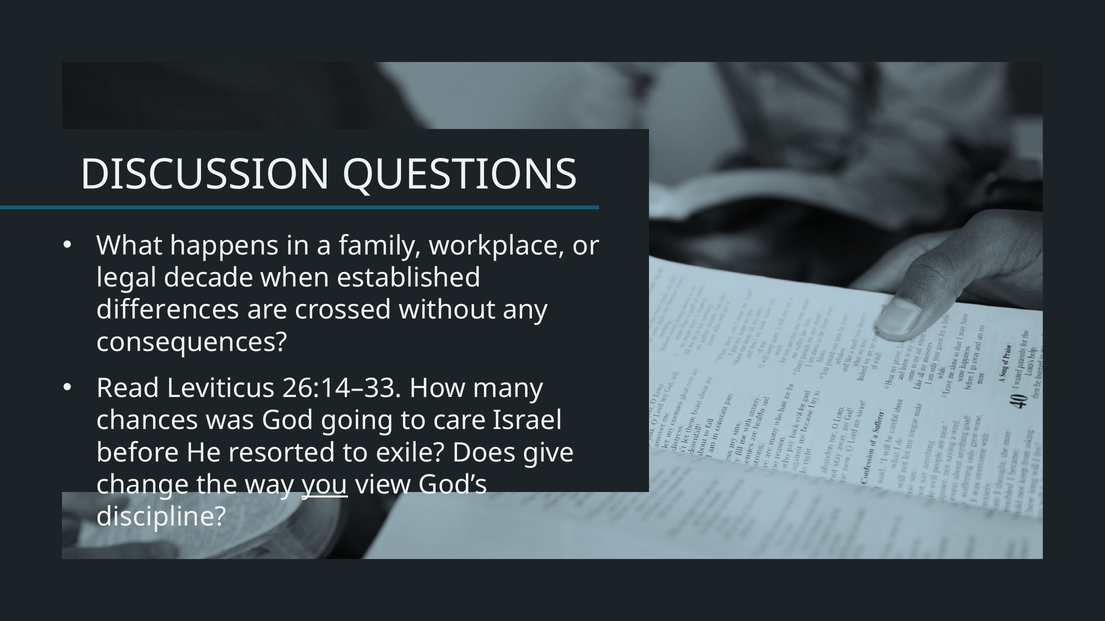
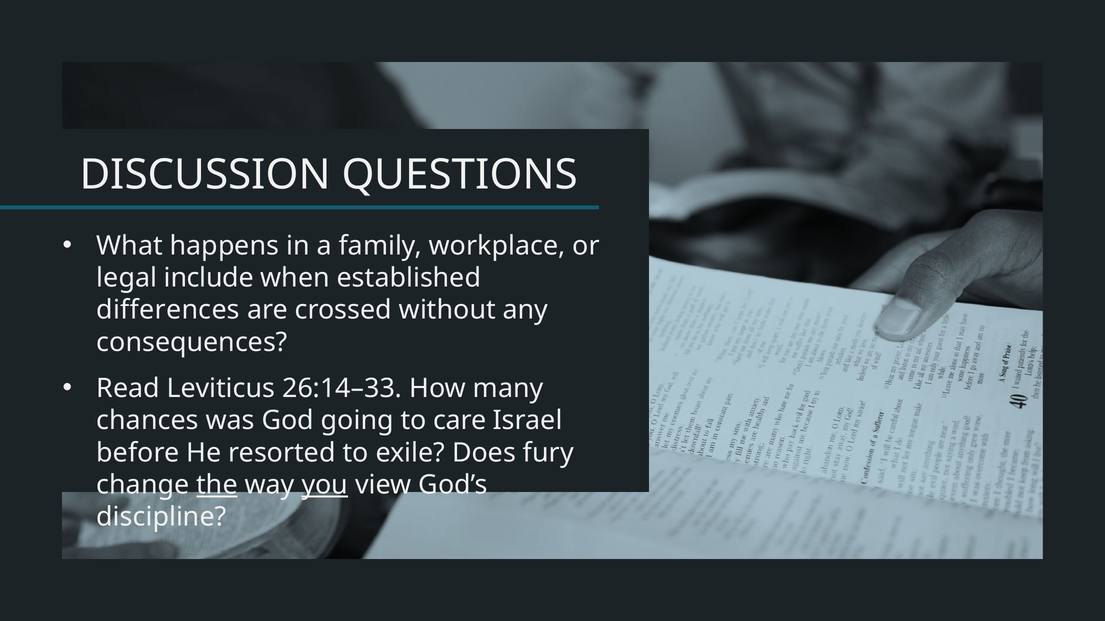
decade: decade -> include (209, 278)
give: give -> fury (548, 453)
the underline: none -> present (217, 485)
